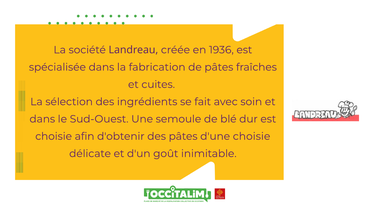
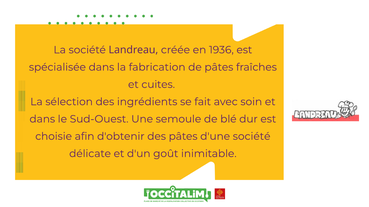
d'une choisie: choisie -> société (252, 137)
